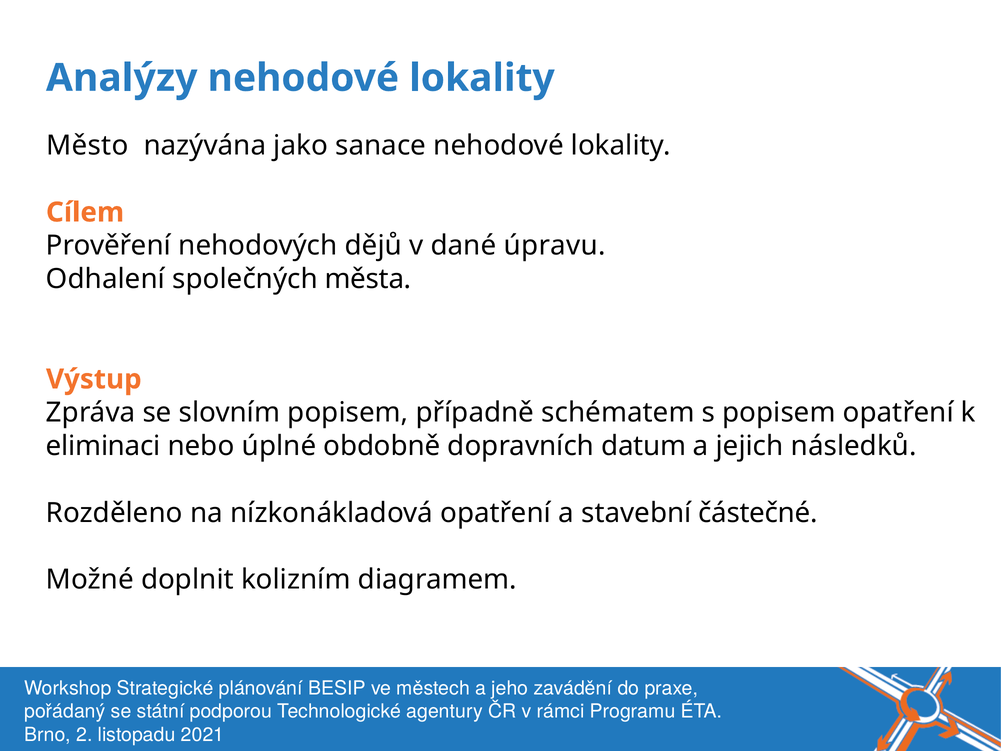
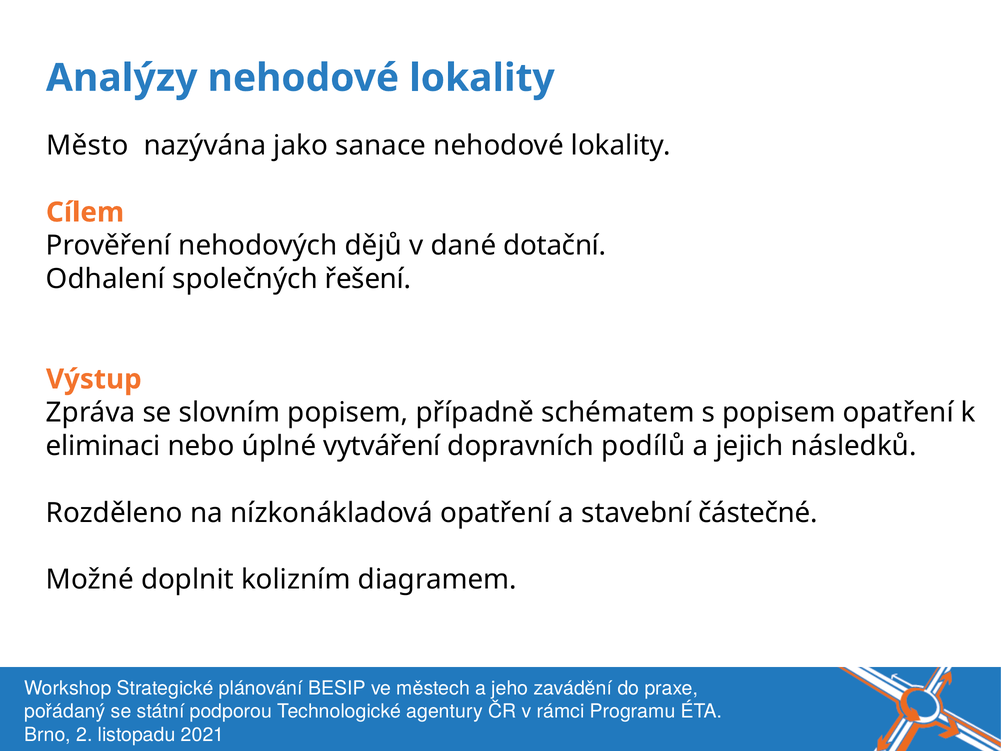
úpravu: úpravu -> dotační (555, 246)
města: města -> řešení (368, 279)
obdobně: obdobně -> vytváření (382, 446)
dopravních datum: datum -> podílů (643, 446)
